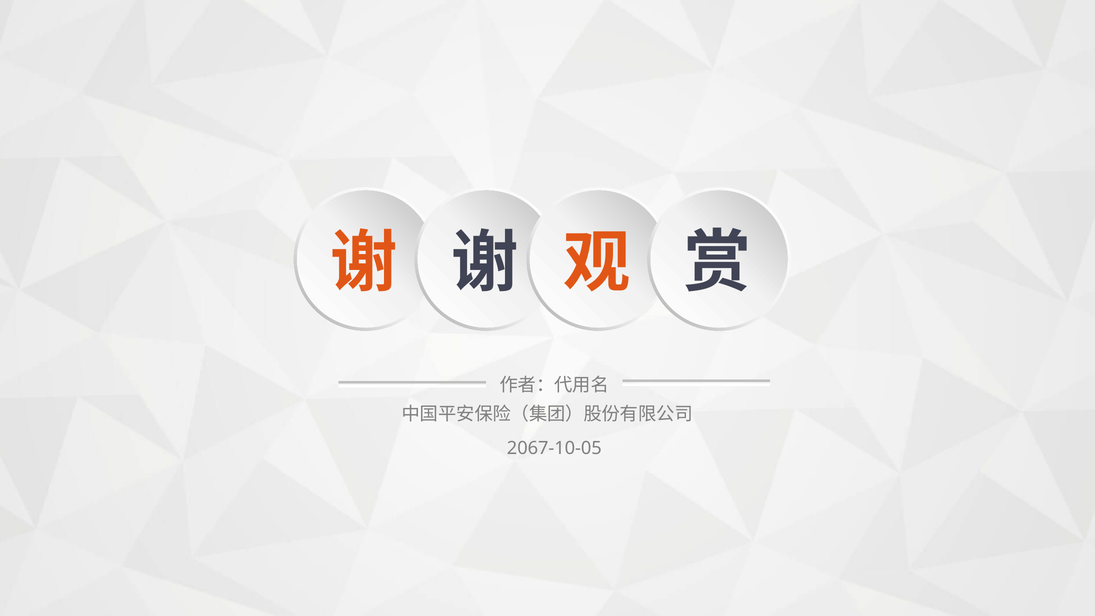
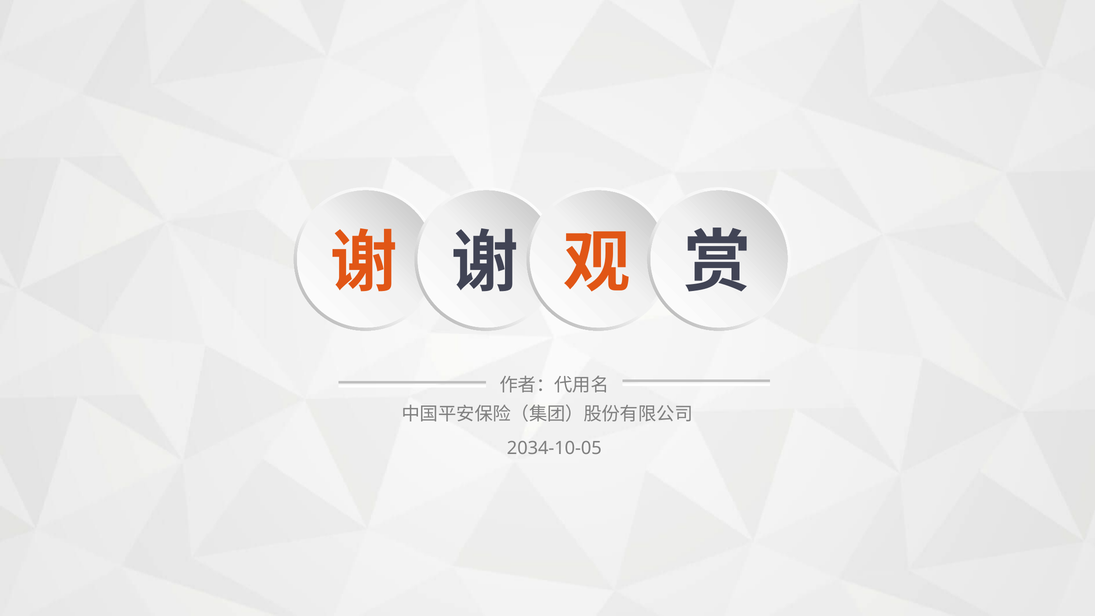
2067-10-05: 2067-10-05 -> 2034-10-05 (554, 448)
